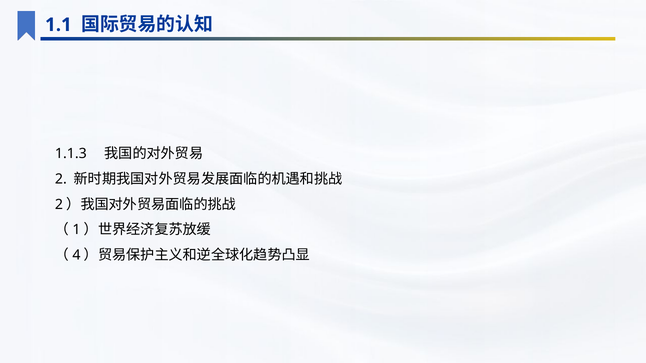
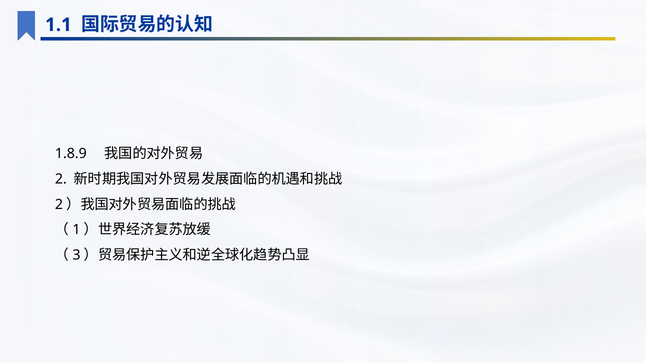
1.1.3: 1.1.3 -> 1.8.9 (71, 154)
4: 4 -> 3 (76, 255)
